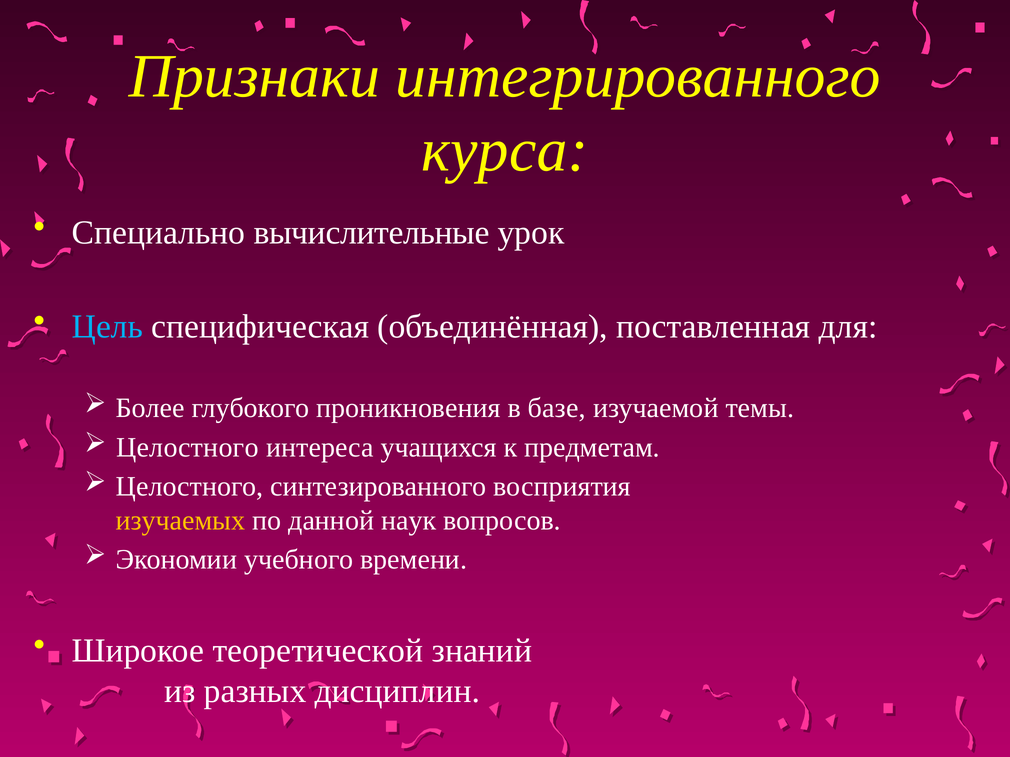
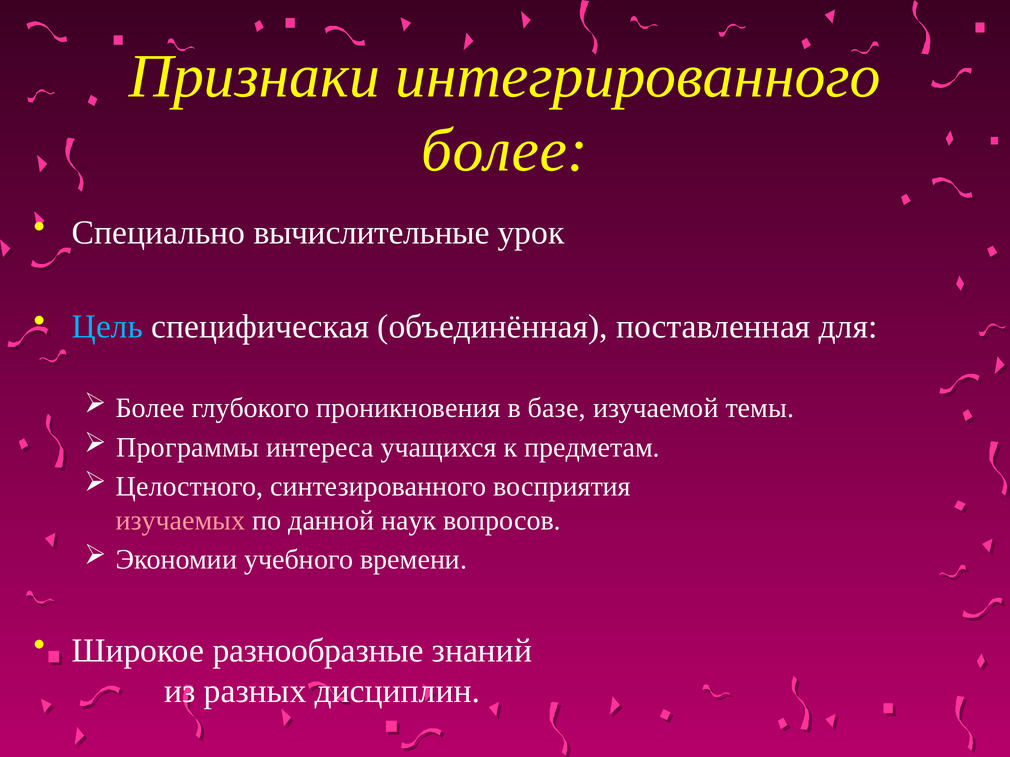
курса: курса -> более (505, 150)
Целостного: Целостного -> Программы (188, 448)
изучаемых colour: yellow -> pink (181, 521)
теоретической: теоретической -> разнообразные (318, 651)
